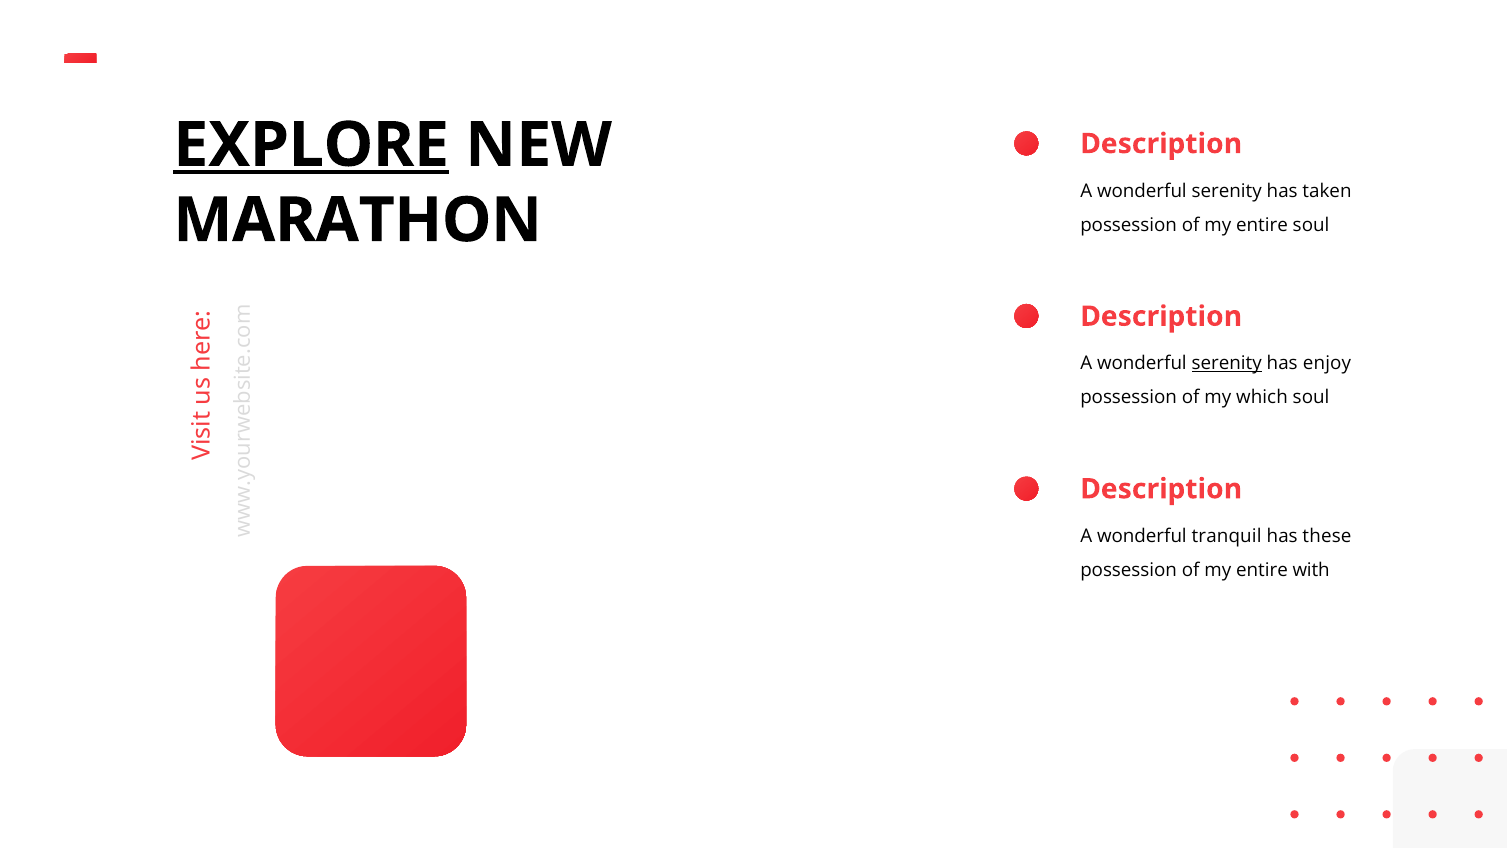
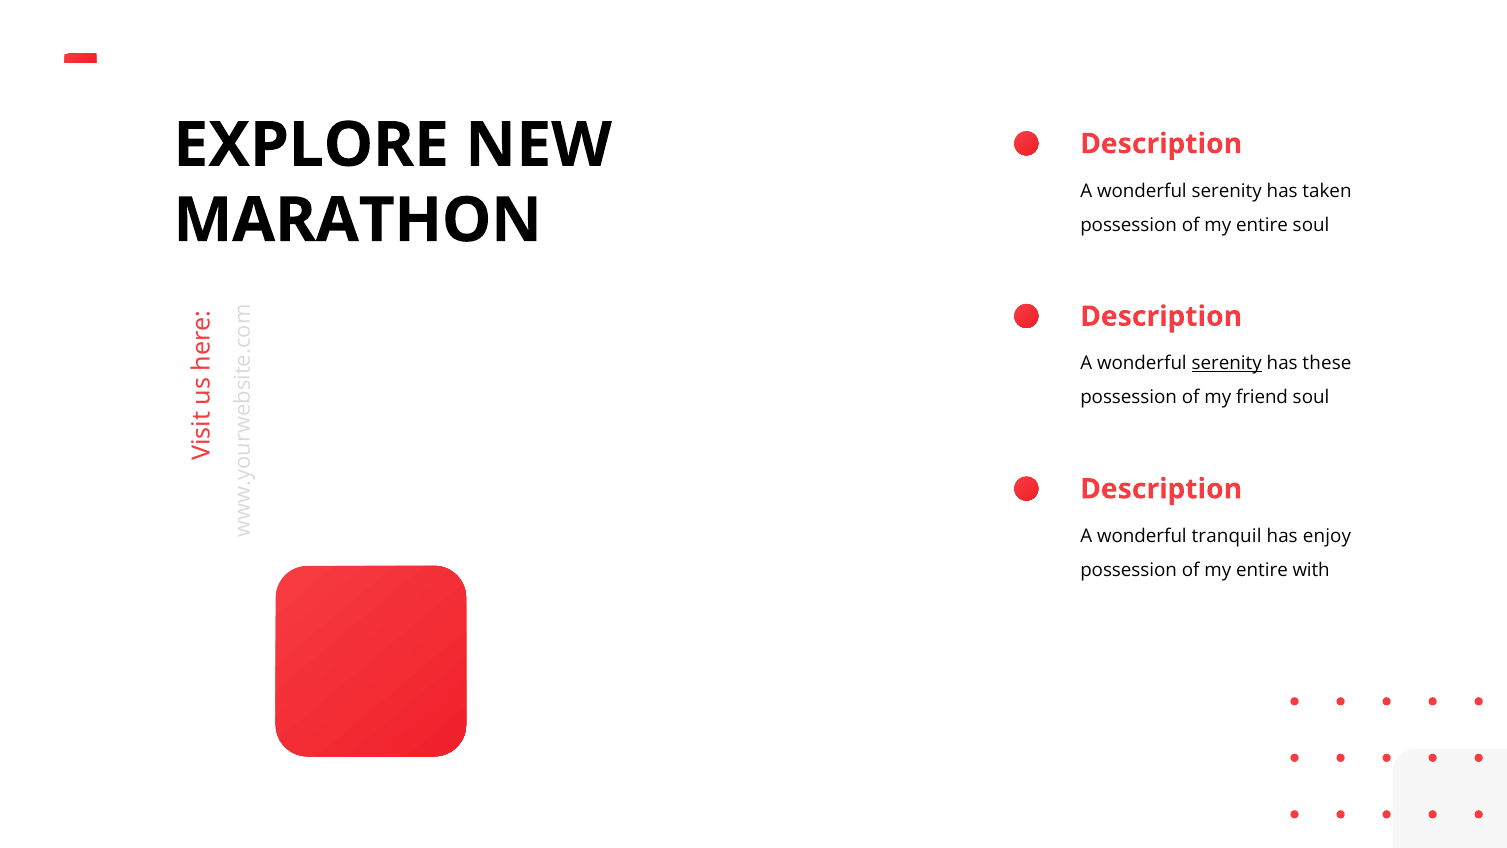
EXPLORE underline: present -> none (311, 145)
enjoy: enjoy -> these (1327, 363)
which: which -> friend (1262, 397)
these: these -> enjoy (1327, 536)
